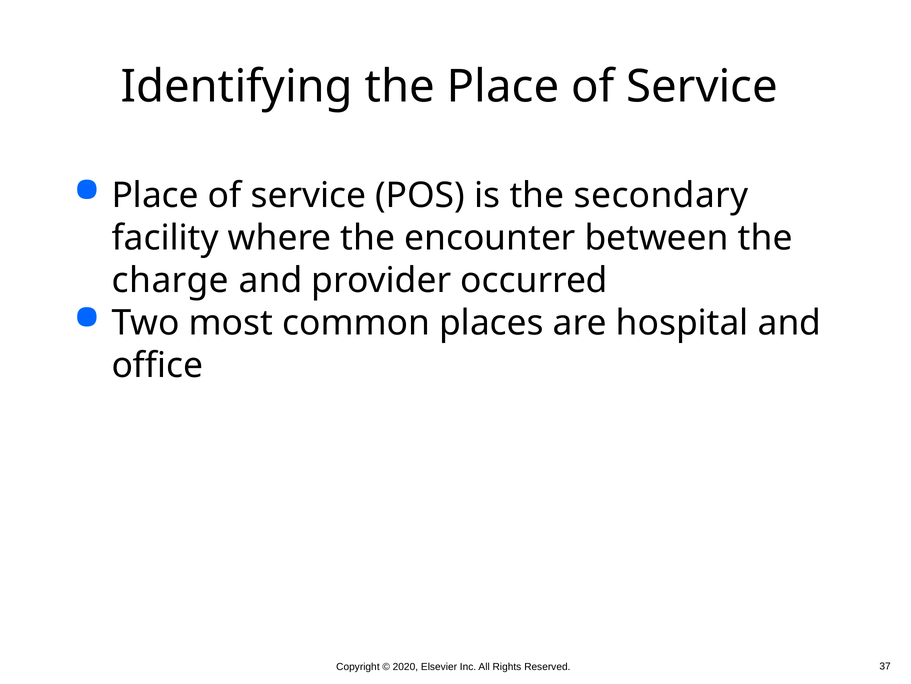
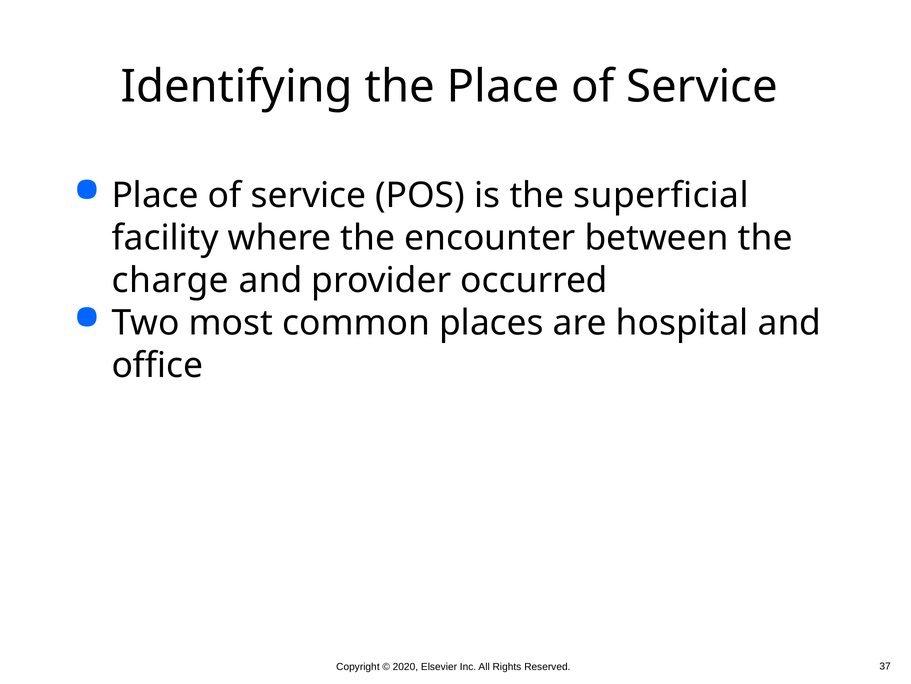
secondary: secondary -> superficial (661, 195)
